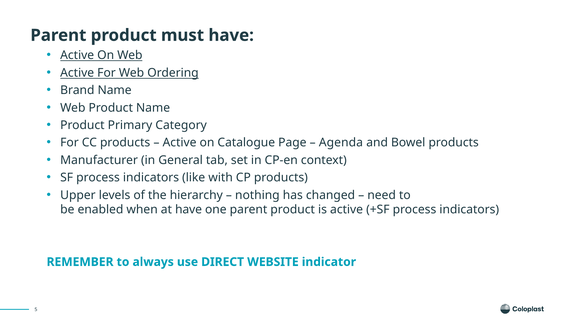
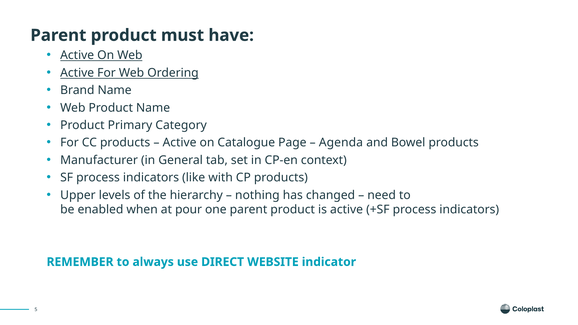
at have: have -> pour (189, 210)
